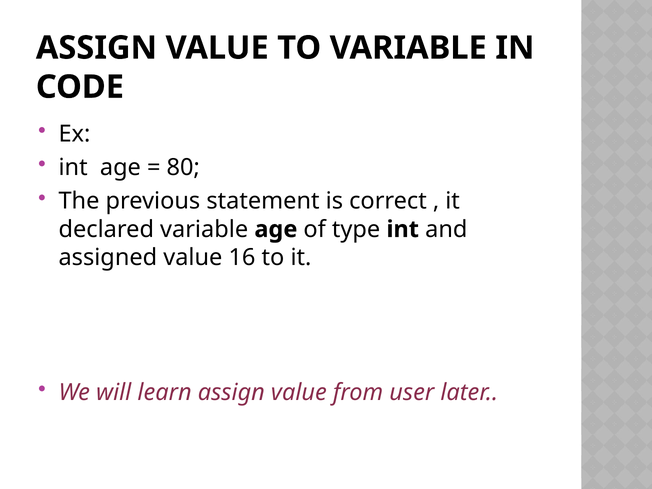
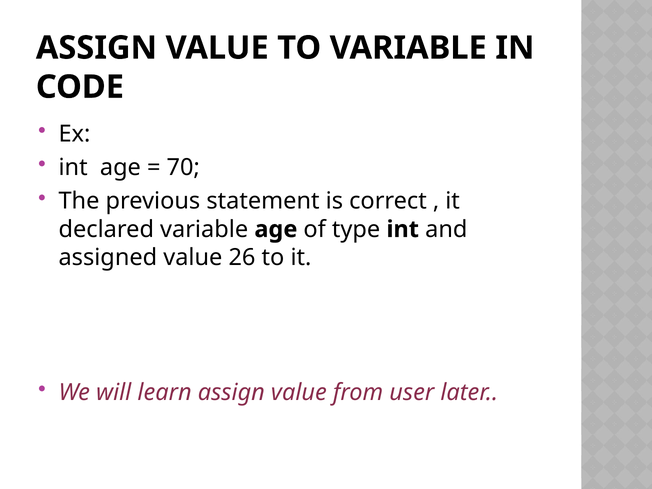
80: 80 -> 70 (183, 167)
16: 16 -> 26 (242, 258)
